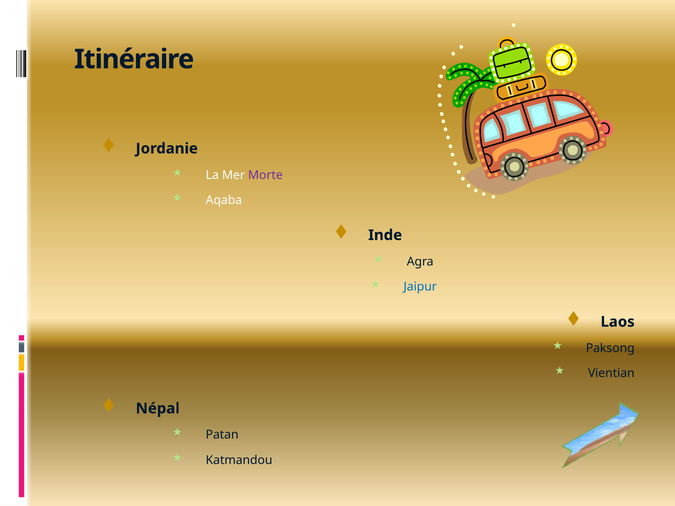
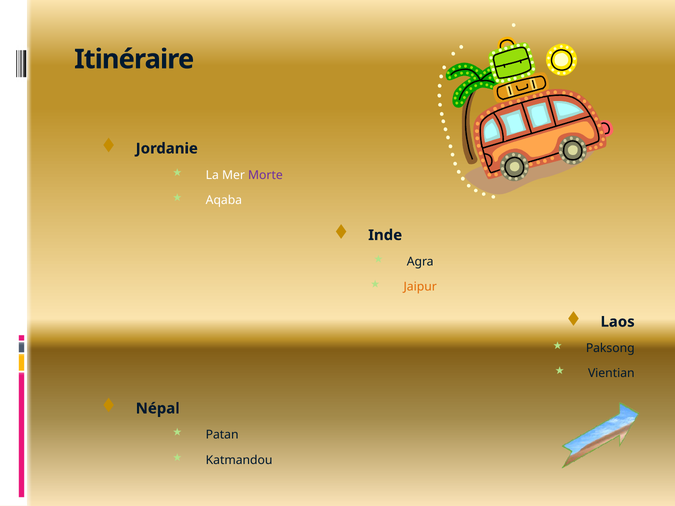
Jaipur colour: blue -> orange (420, 287)
